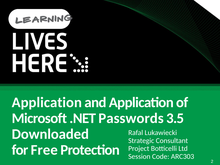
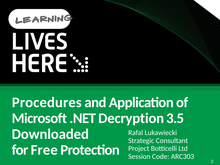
Application: Application -> Procedures (47, 102)
Passwords: Passwords -> Decryption (131, 118)
